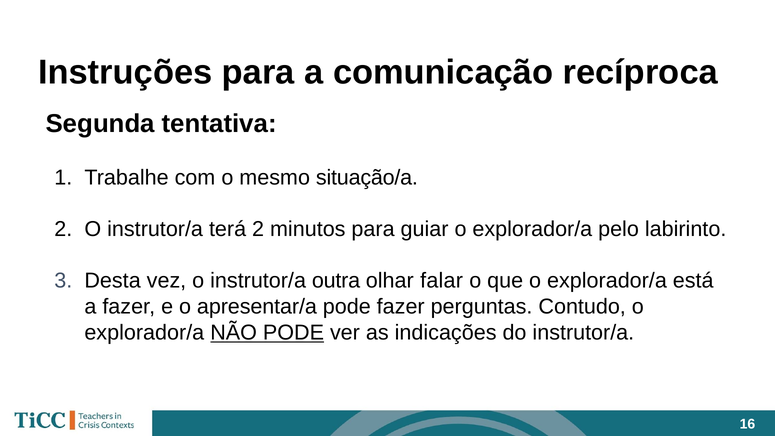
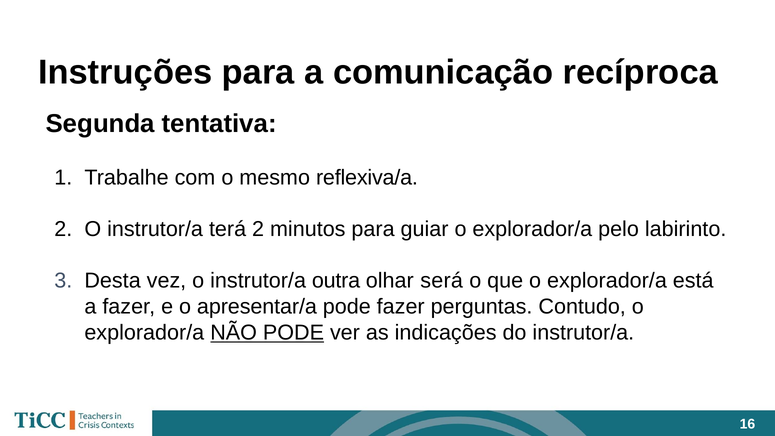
situação/a: situação/a -> reflexiva/a (367, 177)
falar: falar -> será (442, 281)
